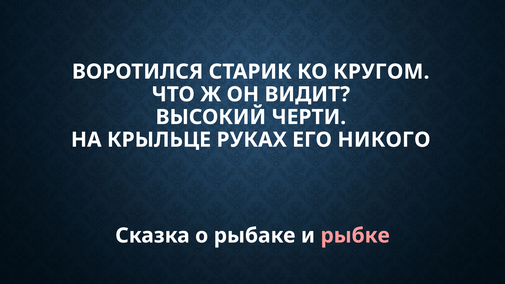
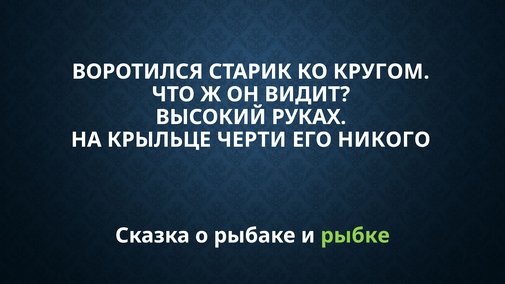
ЧЕРТИ: ЧЕРТИ -> РУКАХ (309, 117)
РУКАХ: РУКАХ -> ЧЕРТИ (252, 140)
рыбке colour: pink -> light green (355, 236)
